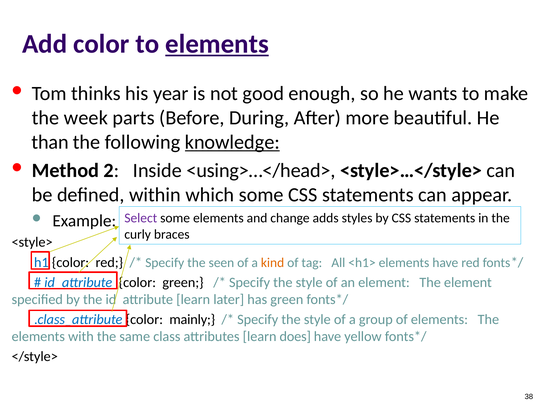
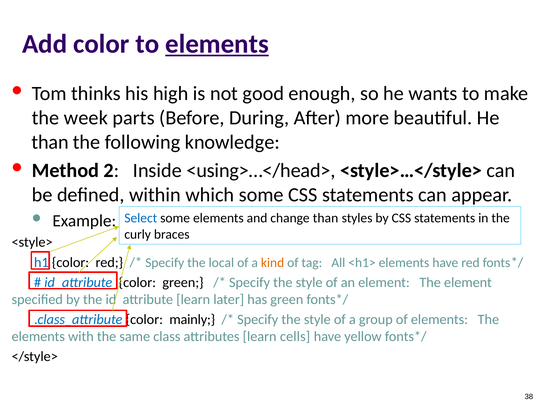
year: year -> high (171, 94)
knowledge underline: present -> none (232, 142)
Select colour: purple -> blue (141, 218)
change adds: adds -> than (326, 218)
seen: seen -> local (221, 263)
does: does -> cells (295, 337)
